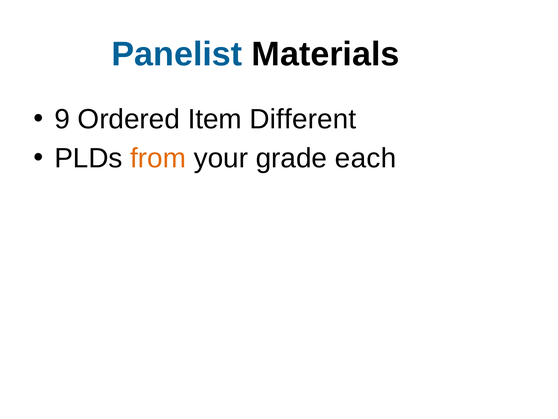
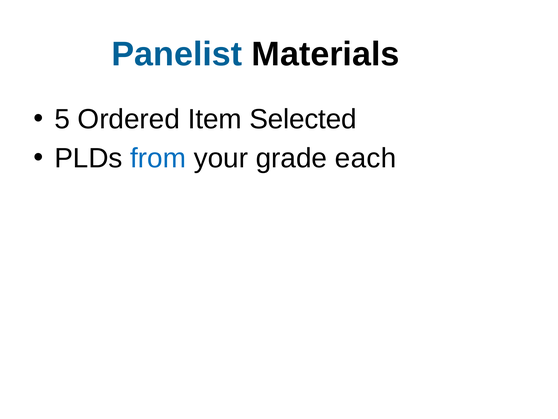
9: 9 -> 5 (62, 119)
Different: Different -> Selected (303, 119)
from colour: orange -> blue (158, 158)
